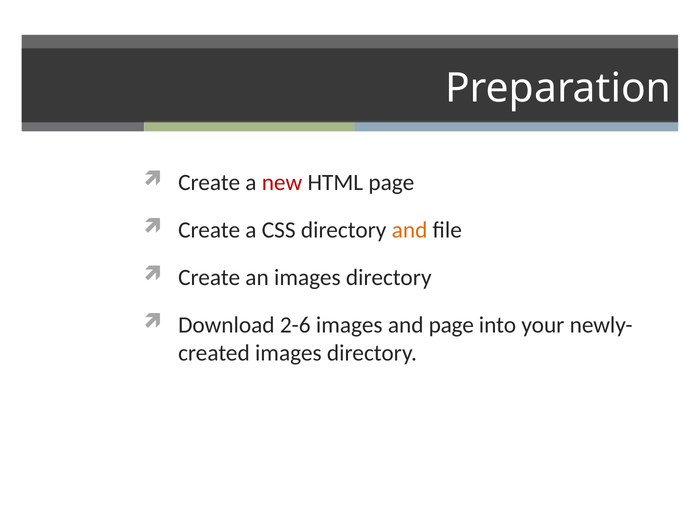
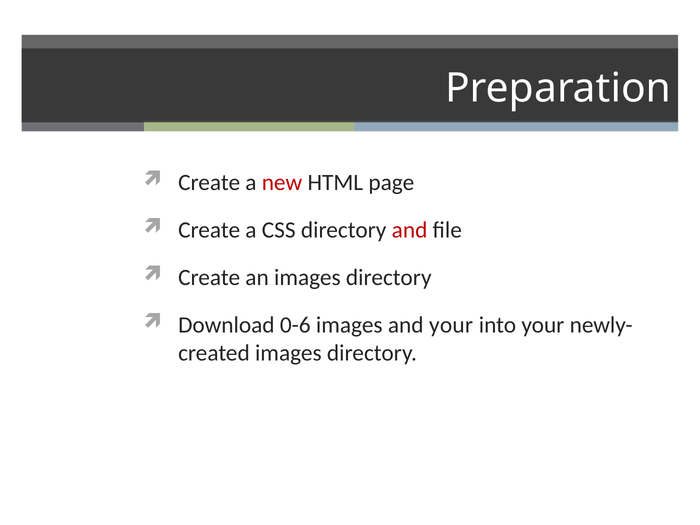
and colour: orange -> red (410, 230)
2-6: 2-6 -> 0-6 (295, 325)
and page: page -> your (451, 325)
